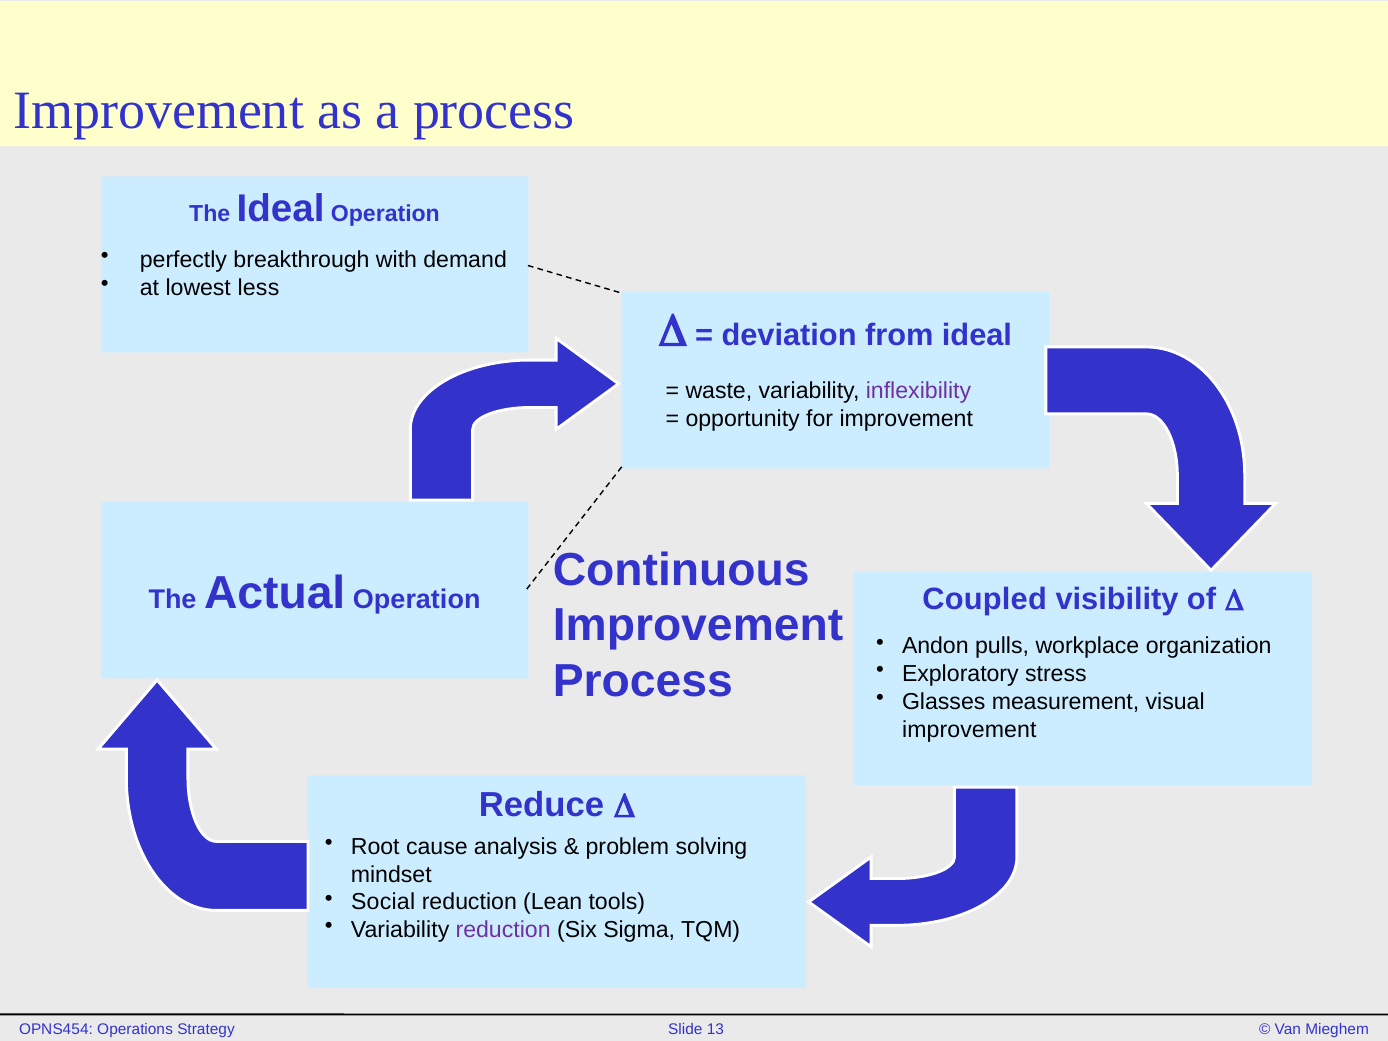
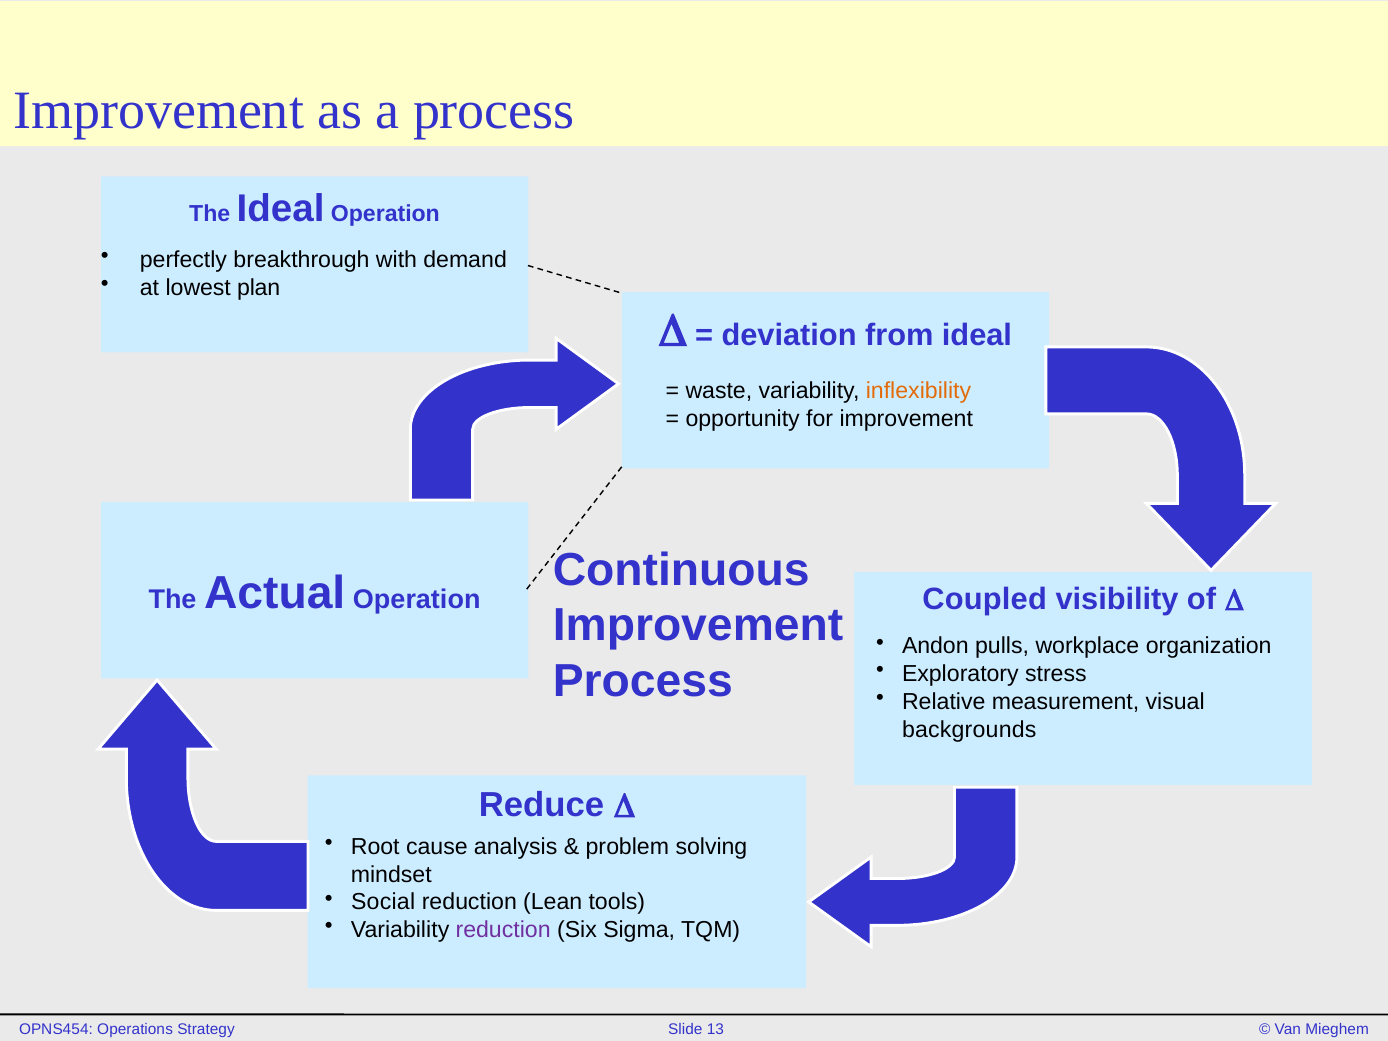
less: less -> plan (259, 287)
inflexibility colour: purple -> orange (918, 391)
Glasses: Glasses -> Relative (944, 702)
improvement: improvement -> backgrounds (969, 729)
